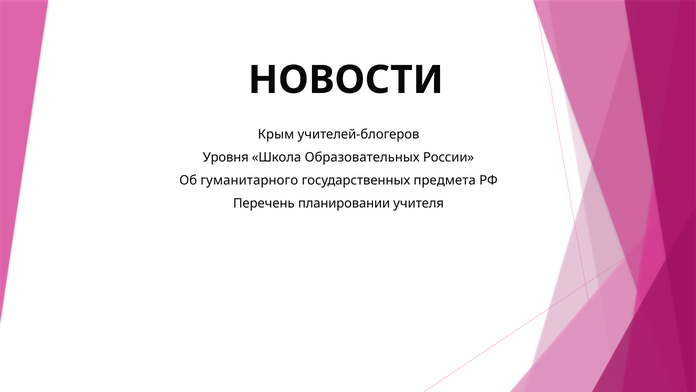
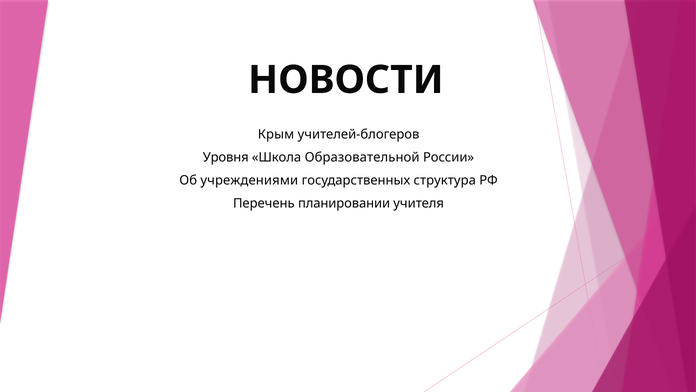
Образовательных: Образовательных -> Образовательной (362, 157)
гуманитарного: гуманитарного -> учреждениями (249, 180)
предмета: предмета -> структура (445, 180)
